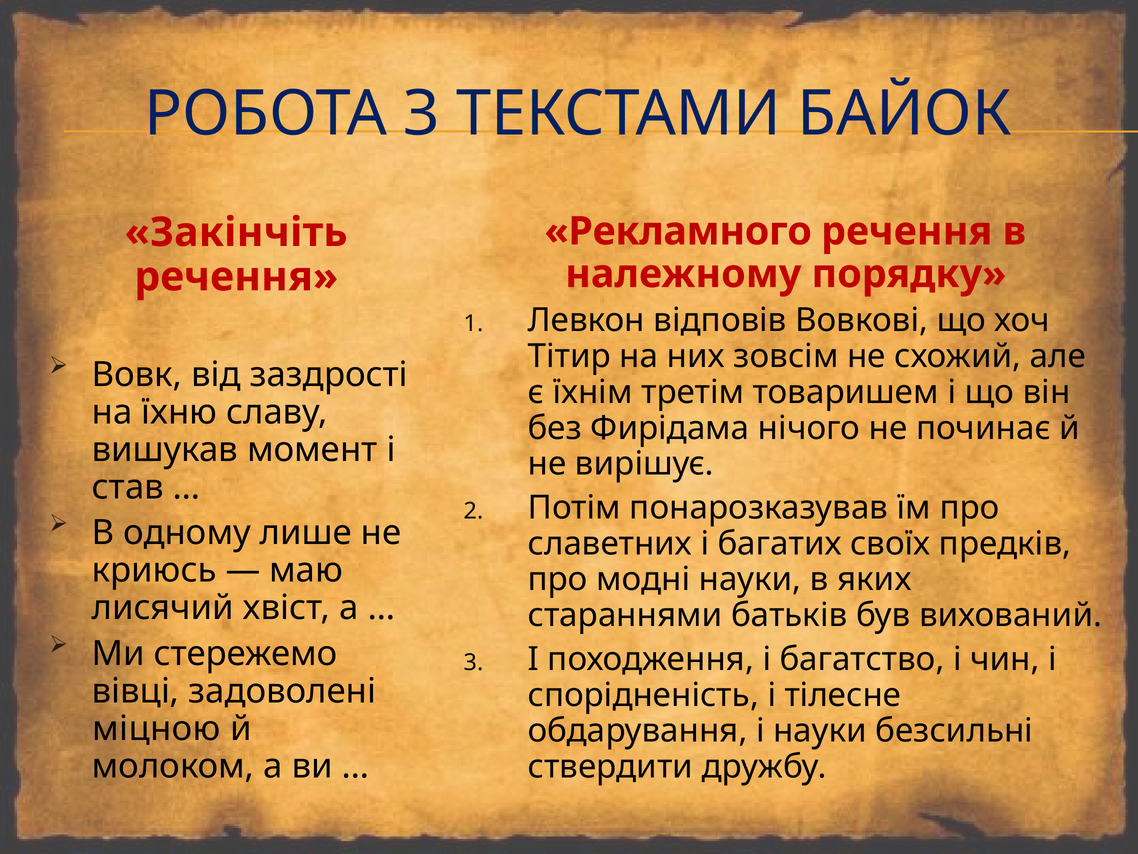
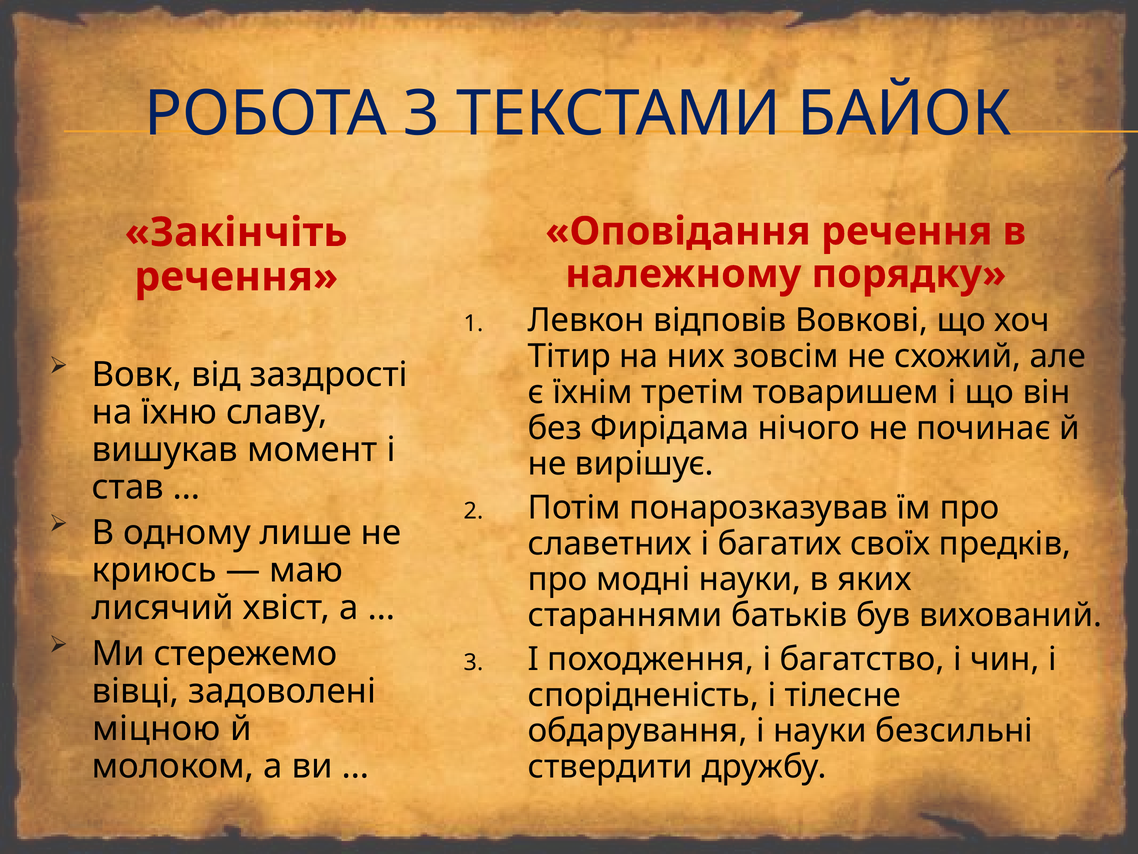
Рекламного: Рекламного -> Оповідання (678, 231)
